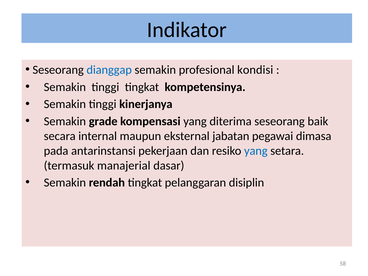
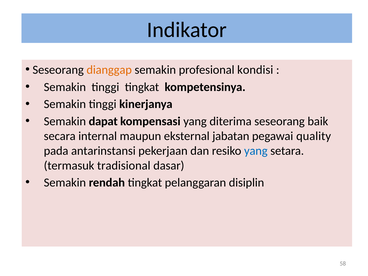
dianggap colour: blue -> orange (109, 70)
grade: grade -> dapat (103, 121)
dimasa: dimasa -> quality (314, 136)
manajerial: manajerial -> tradisional (124, 165)
